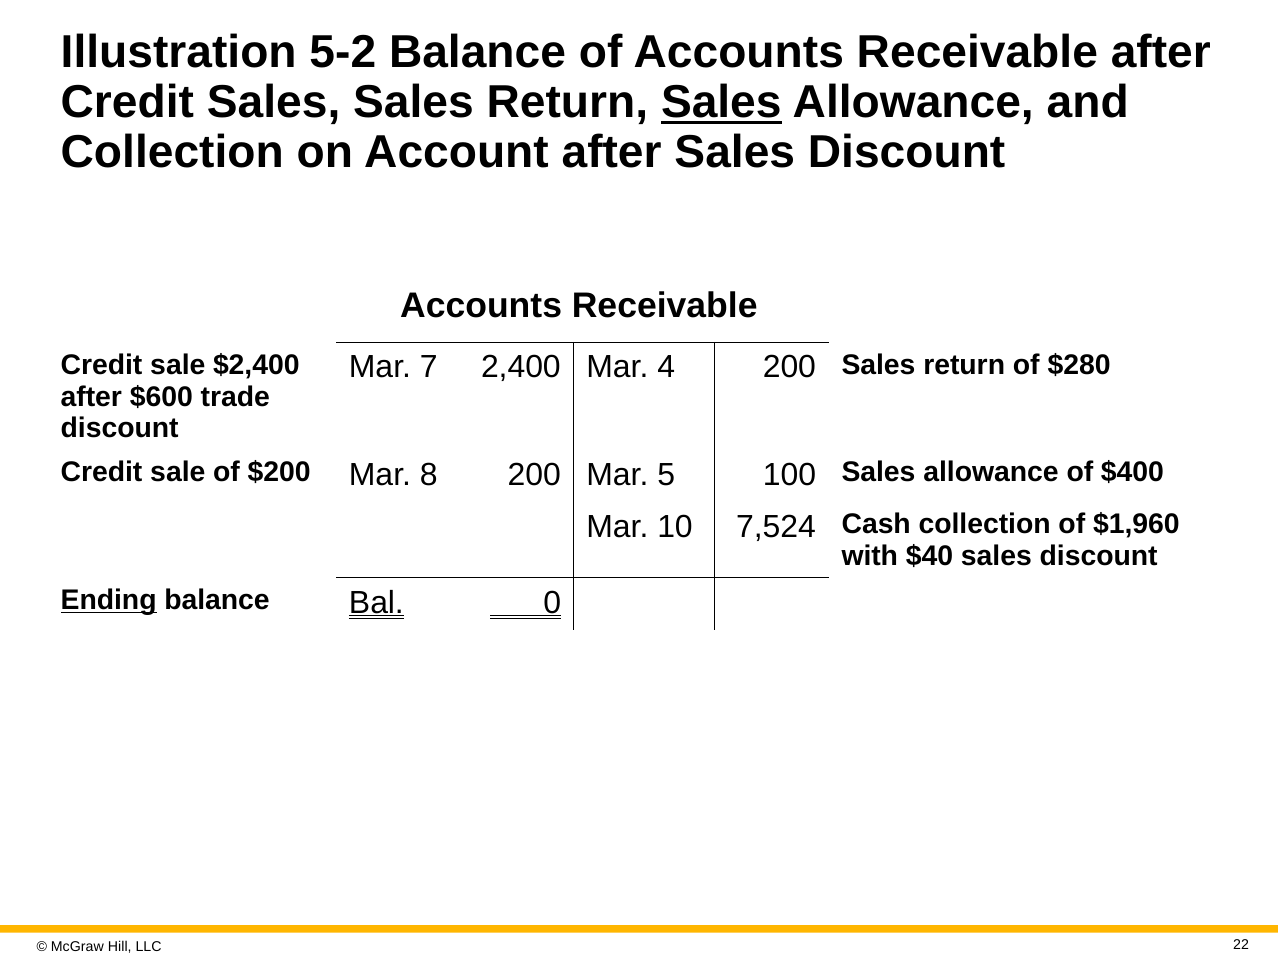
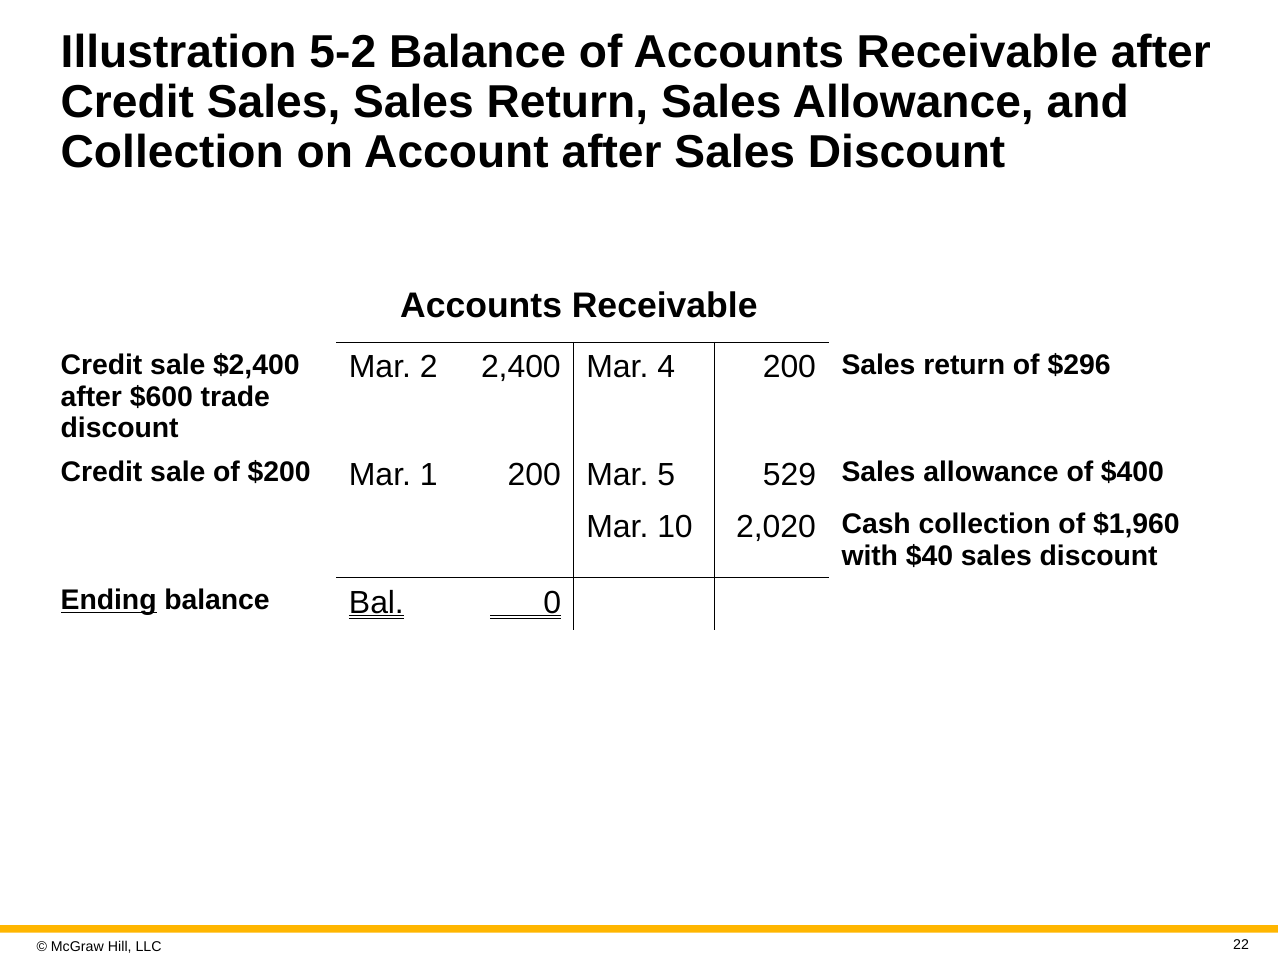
Sales underline: present -> none (721, 102)
7: 7 -> 2 (429, 368)
$280: $280 -> $296 (1079, 365)
8: 8 -> 1 (429, 475)
100: 100 -> 529 (789, 475)
7,524: 7,524 -> 2,020 (776, 527)
